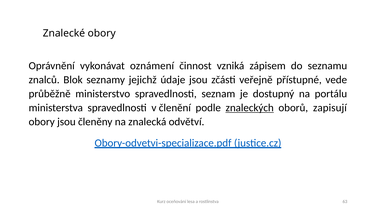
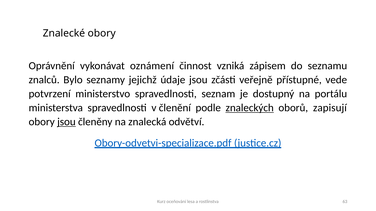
Blok: Blok -> Bylo (73, 80)
průběžně: průběžně -> potvrzení (50, 94)
jsou underline: none -> present (66, 122)
